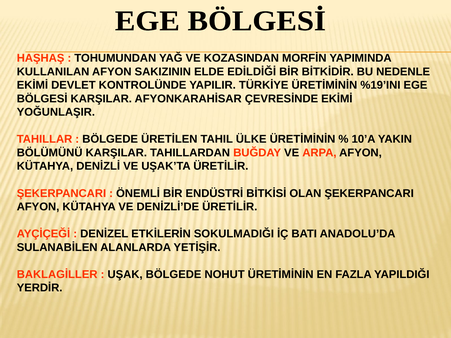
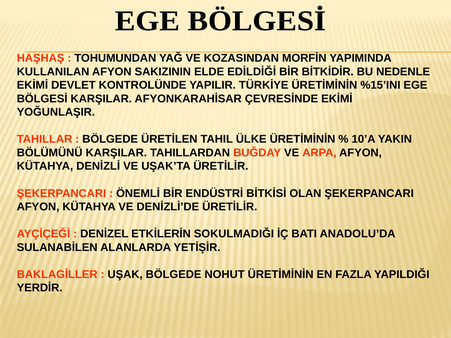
%19’INI: %19’INI -> %15’INI (380, 85)
